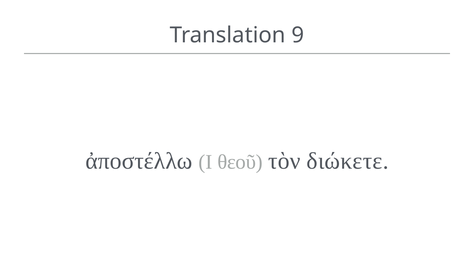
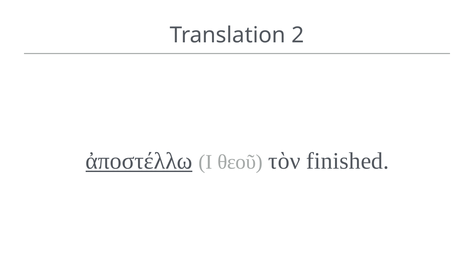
9: 9 -> 2 (298, 35)
ἀποστέλλω underline: none -> present (139, 162)
διώκετε: διώκετε -> finished (348, 162)
